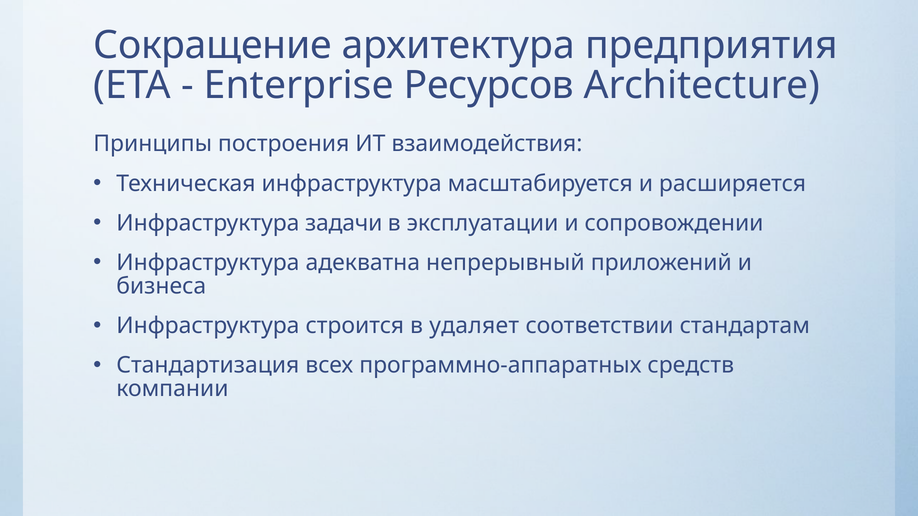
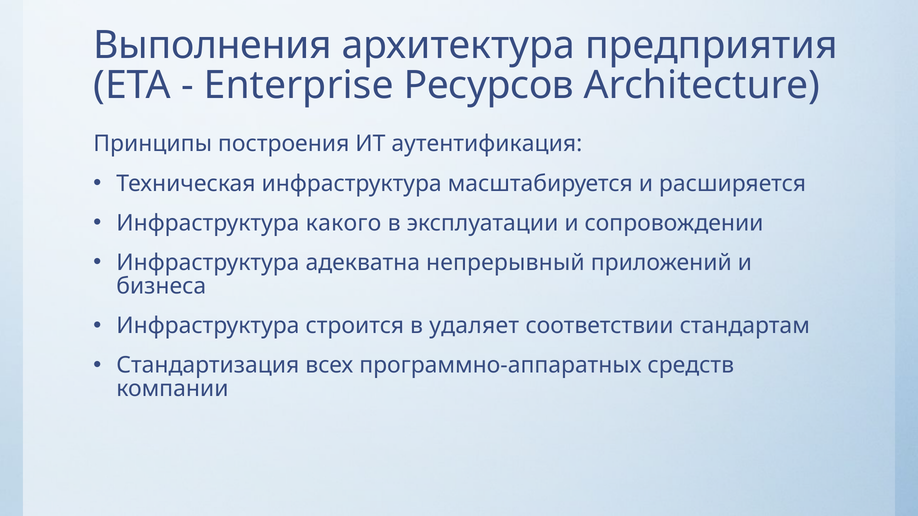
Сокращение: Сокращение -> Выполнения (213, 45)
взаимодействия: взаимодействия -> аутентификация (487, 144)
задачи: задачи -> какого (344, 223)
